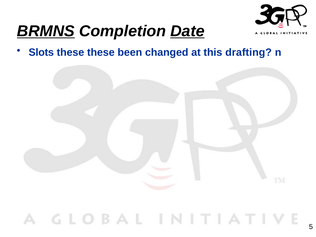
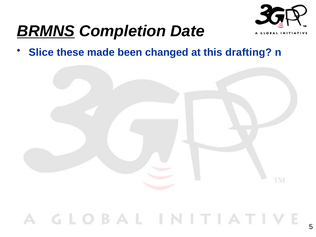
Date underline: present -> none (187, 31)
Slots: Slots -> Slice (41, 52)
these these: these -> made (101, 52)
